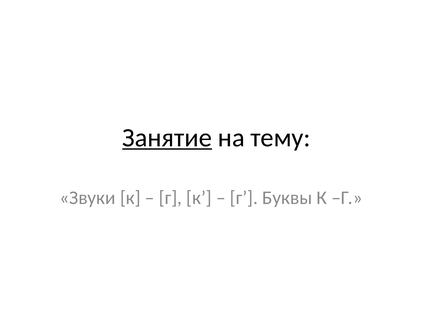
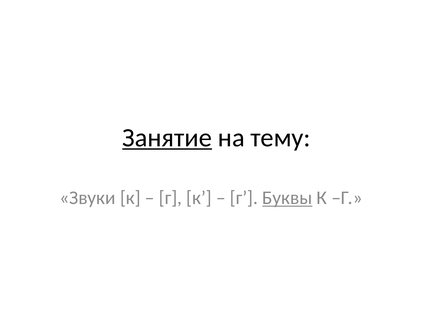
Буквы underline: none -> present (287, 198)
